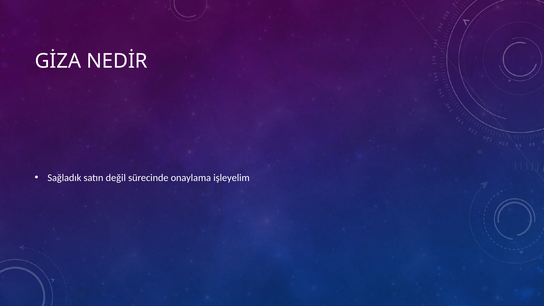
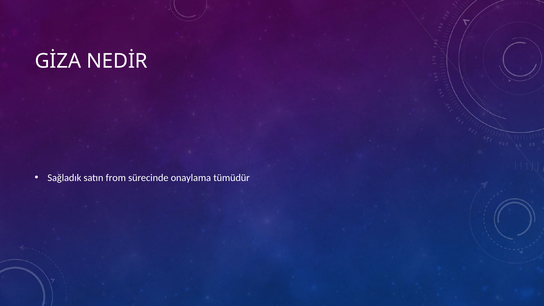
değil: değil -> from (116, 178)
işleyelim: işleyelim -> tümüdür (232, 178)
